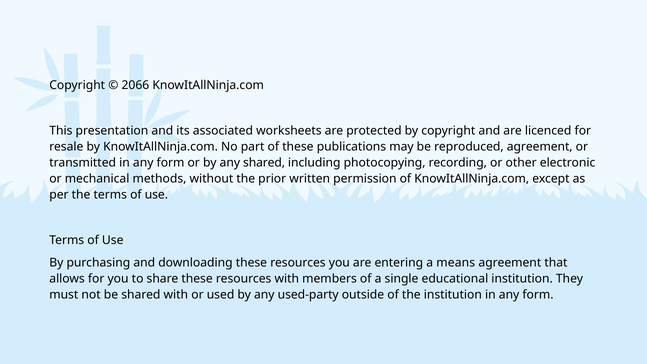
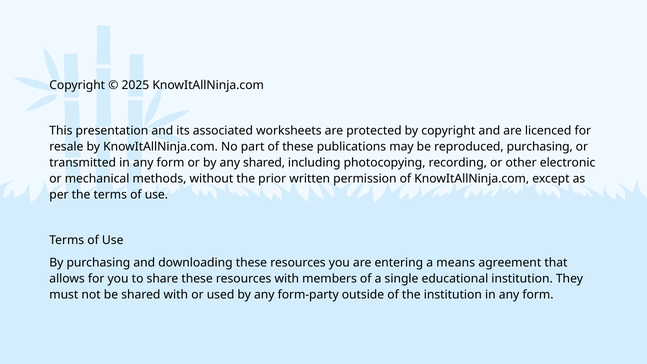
2066: 2066 -> 2025 (135, 85)
reproduced agreement: agreement -> purchasing (540, 147)
used-party: used-party -> form-party (308, 295)
